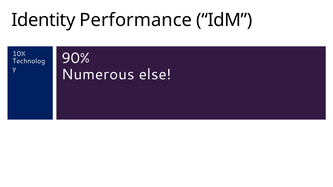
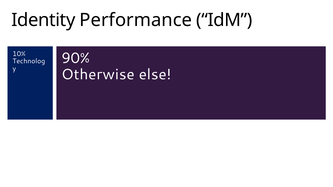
Numerous: Numerous -> Otherwise (98, 75)
